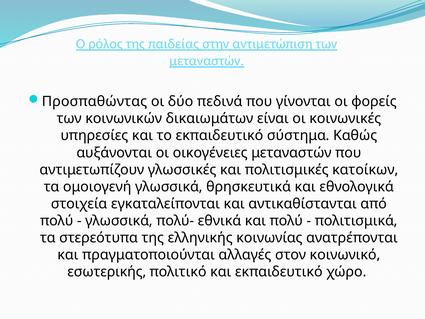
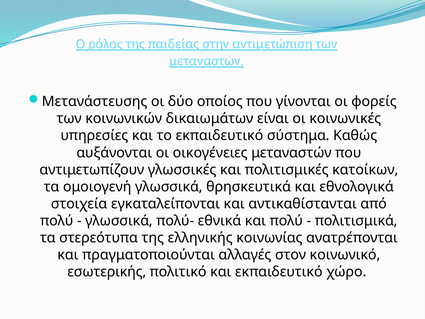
Προσπαθώντας: Προσπαθώντας -> Μετανάστευσης (95, 102)
πεδινά: πεδινά -> οποίος (220, 102)
